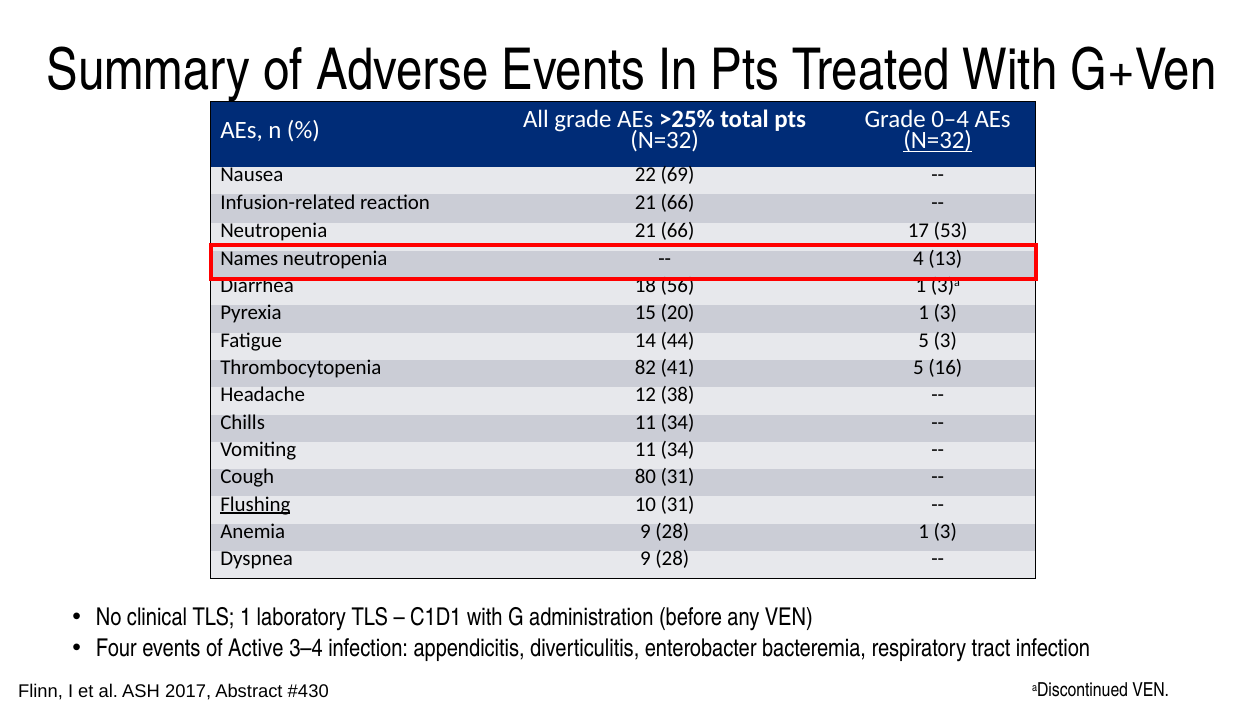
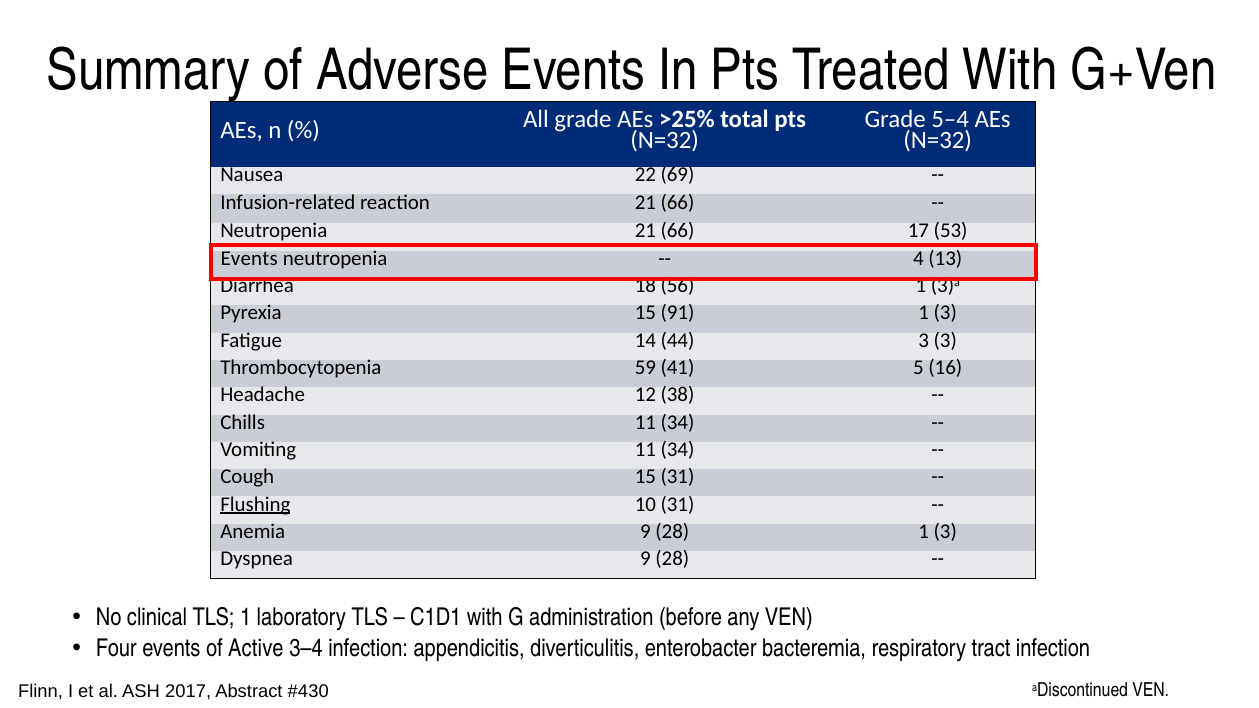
0–4: 0–4 -> 5–4 (950, 120)
N=32 underline: present -> none (938, 141)
Names: Names -> Events (249, 258)
20: 20 -> 91 (678, 313)
44 5: 5 -> 3 (924, 340)
82: 82 -> 59 (645, 368)
Cough 80: 80 -> 15 (645, 477)
